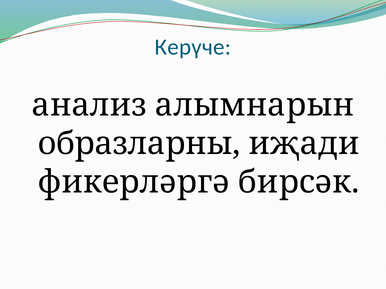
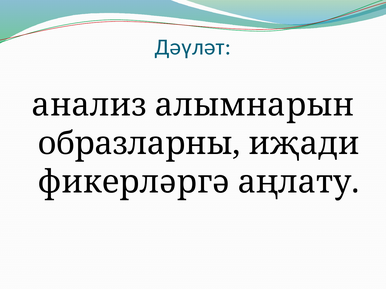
Керүче: Керүче -> Дәүләт (193, 47)
бирсәк: бирсәк -> аңлату (299, 182)
